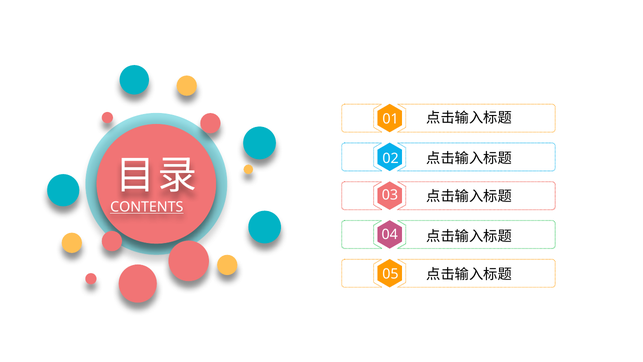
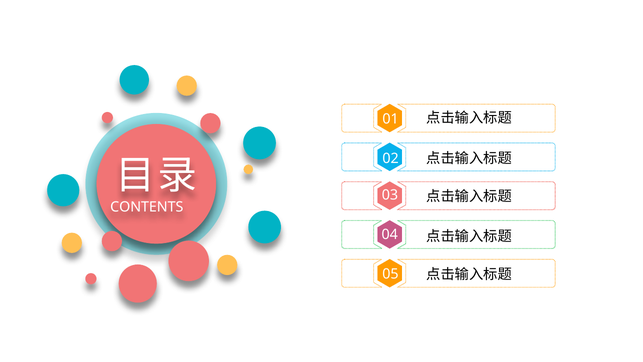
CONTENTS underline: present -> none (147, 207)
